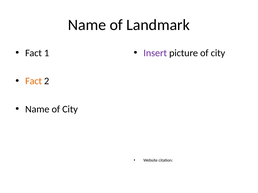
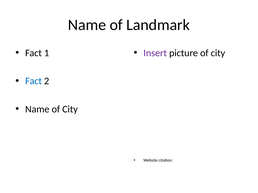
Fact colour: orange -> blue (34, 81)
